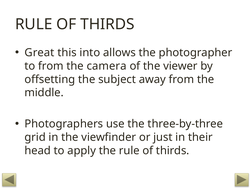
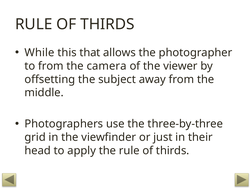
Great: Great -> While (39, 53)
into: into -> that (90, 53)
